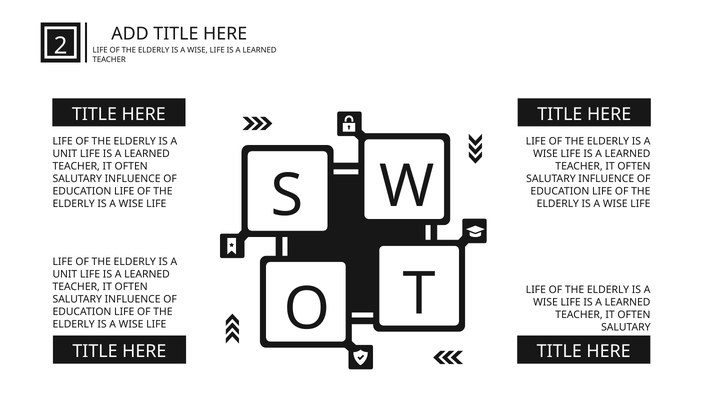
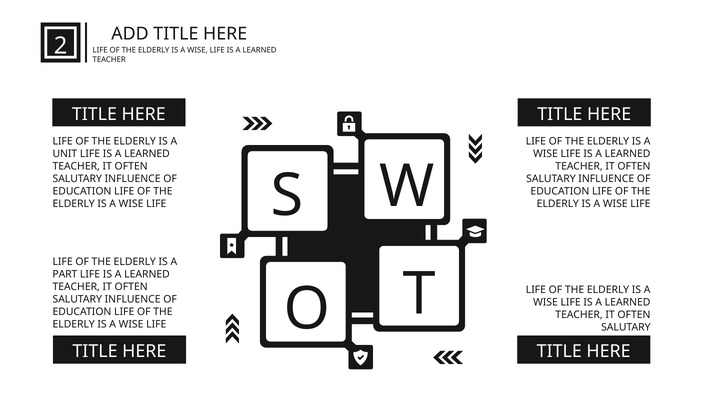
UNIT: UNIT -> PART (65, 275)
